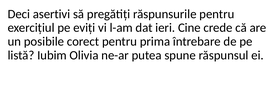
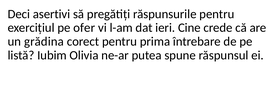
eviți: eviți -> ofer (84, 28)
posibile: posibile -> grădina (44, 41)
